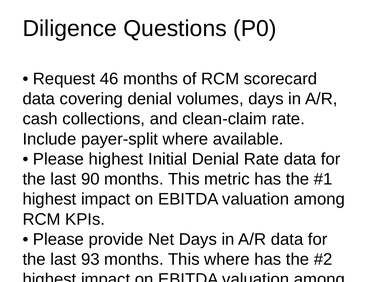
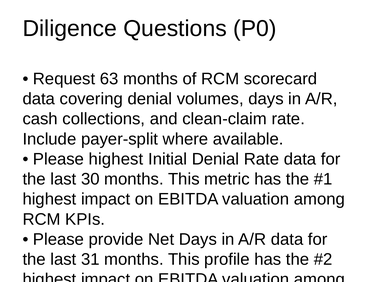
46: 46 -> 63 (109, 79)
90: 90 -> 30 (90, 179)
93: 93 -> 31 (90, 259)
This where: where -> profile (227, 259)
